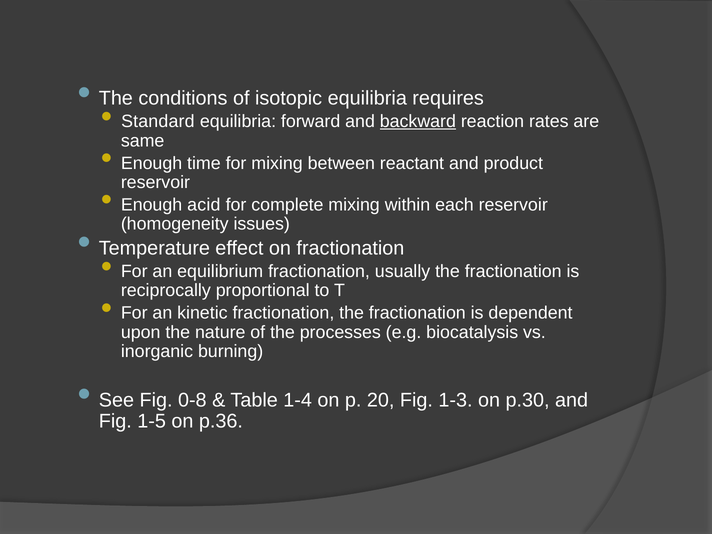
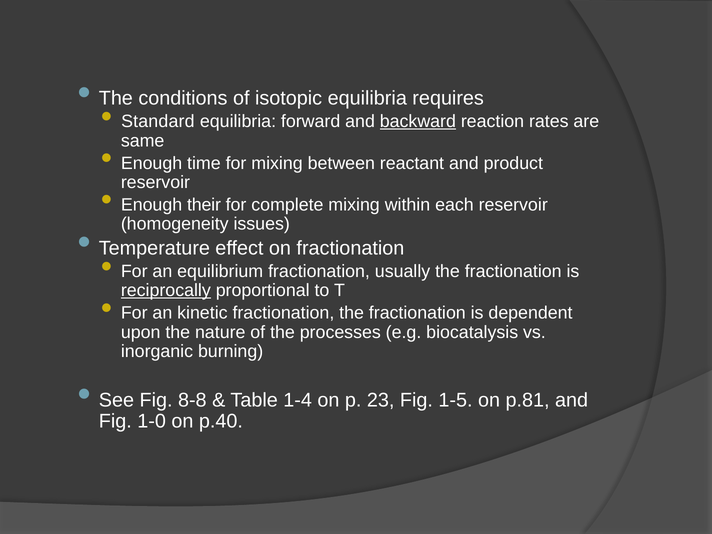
acid: acid -> their (204, 205)
reciprocally underline: none -> present (166, 291)
0-8: 0-8 -> 8-8 (192, 400)
20: 20 -> 23 (381, 400)
1-3: 1-3 -> 1-5 (455, 400)
p.30: p.30 -> p.81 (528, 400)
1-5: 1-5 -> 1-0 (152, 421)
p.36: p.36 -> p.40 (221, 421)
